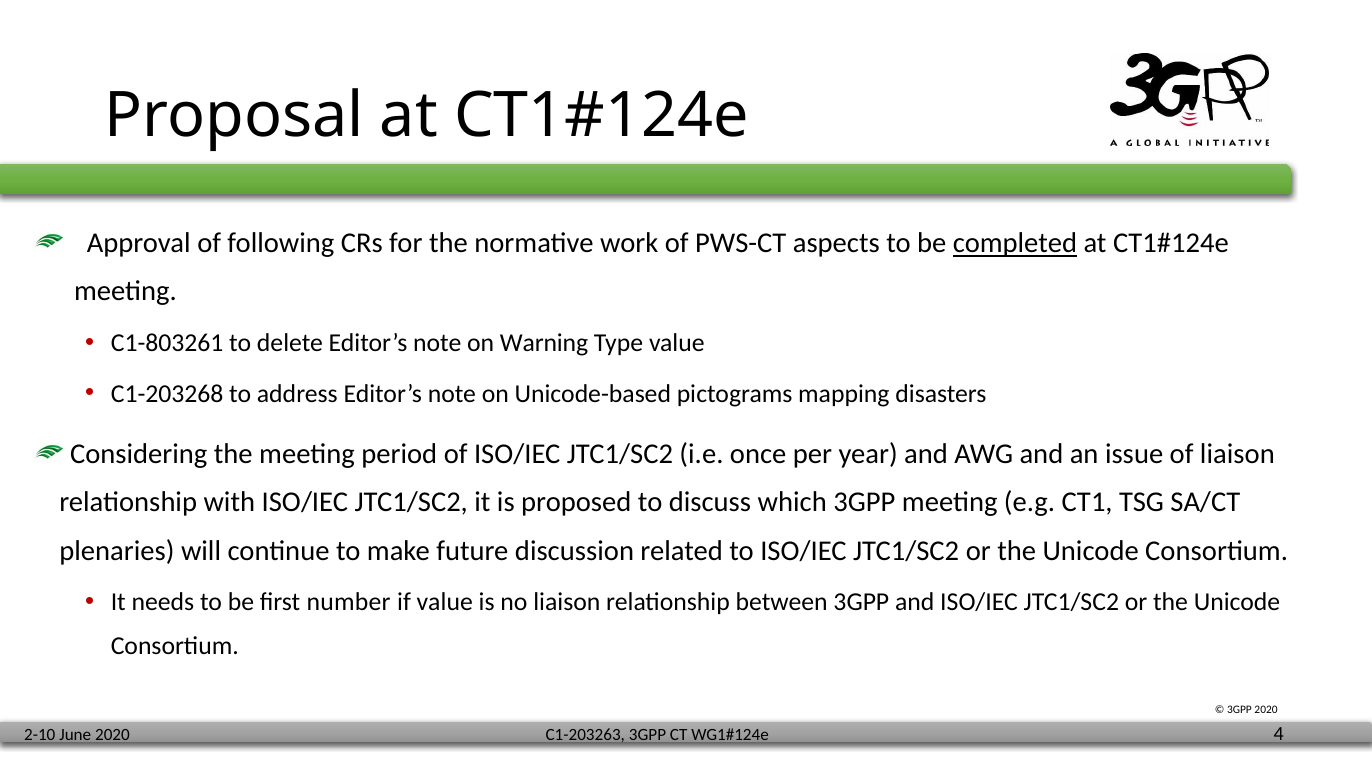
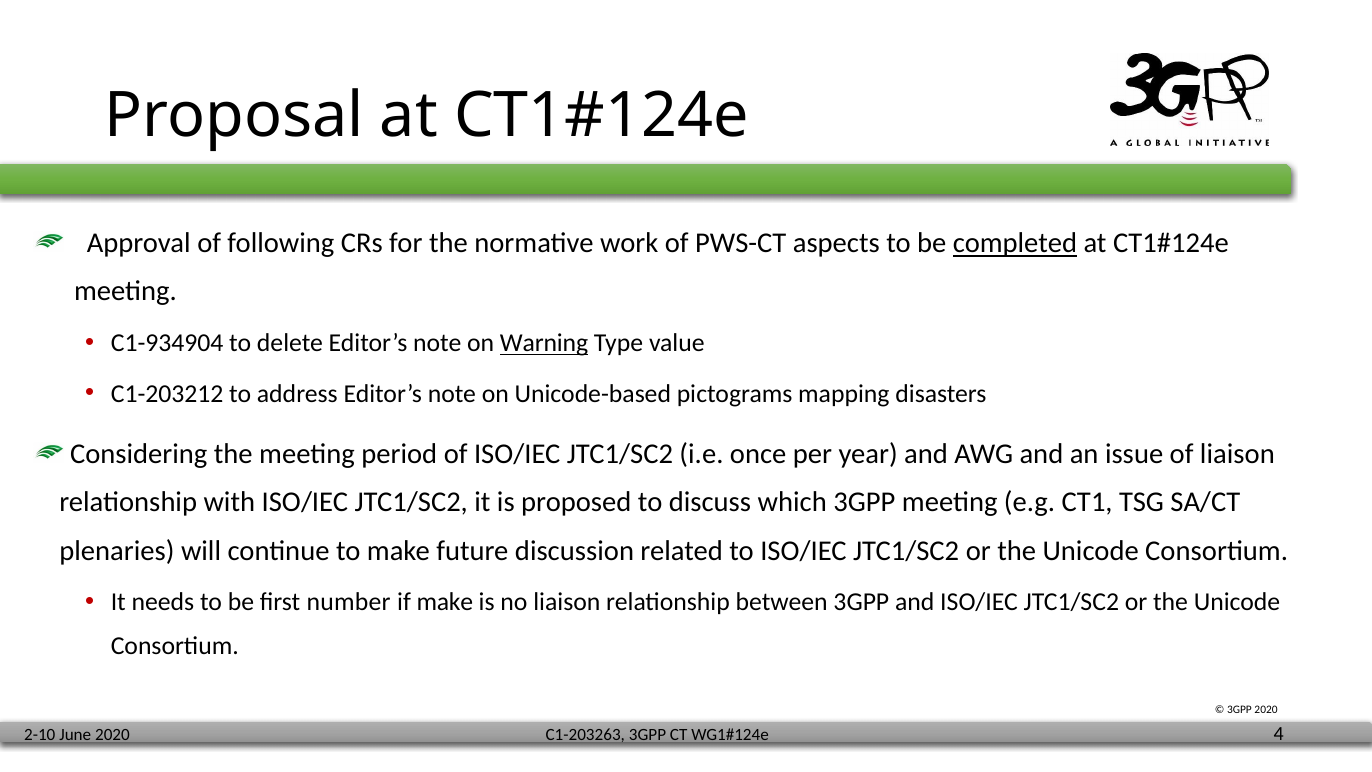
C1-803261: C1-803261 -> C1-934904 (167, 343)
Warning underline: none -> present (544, 343)
C1-203268: C1-203268 -> C1-203212 (167, 394)
if value: value -> make (445, 602)
